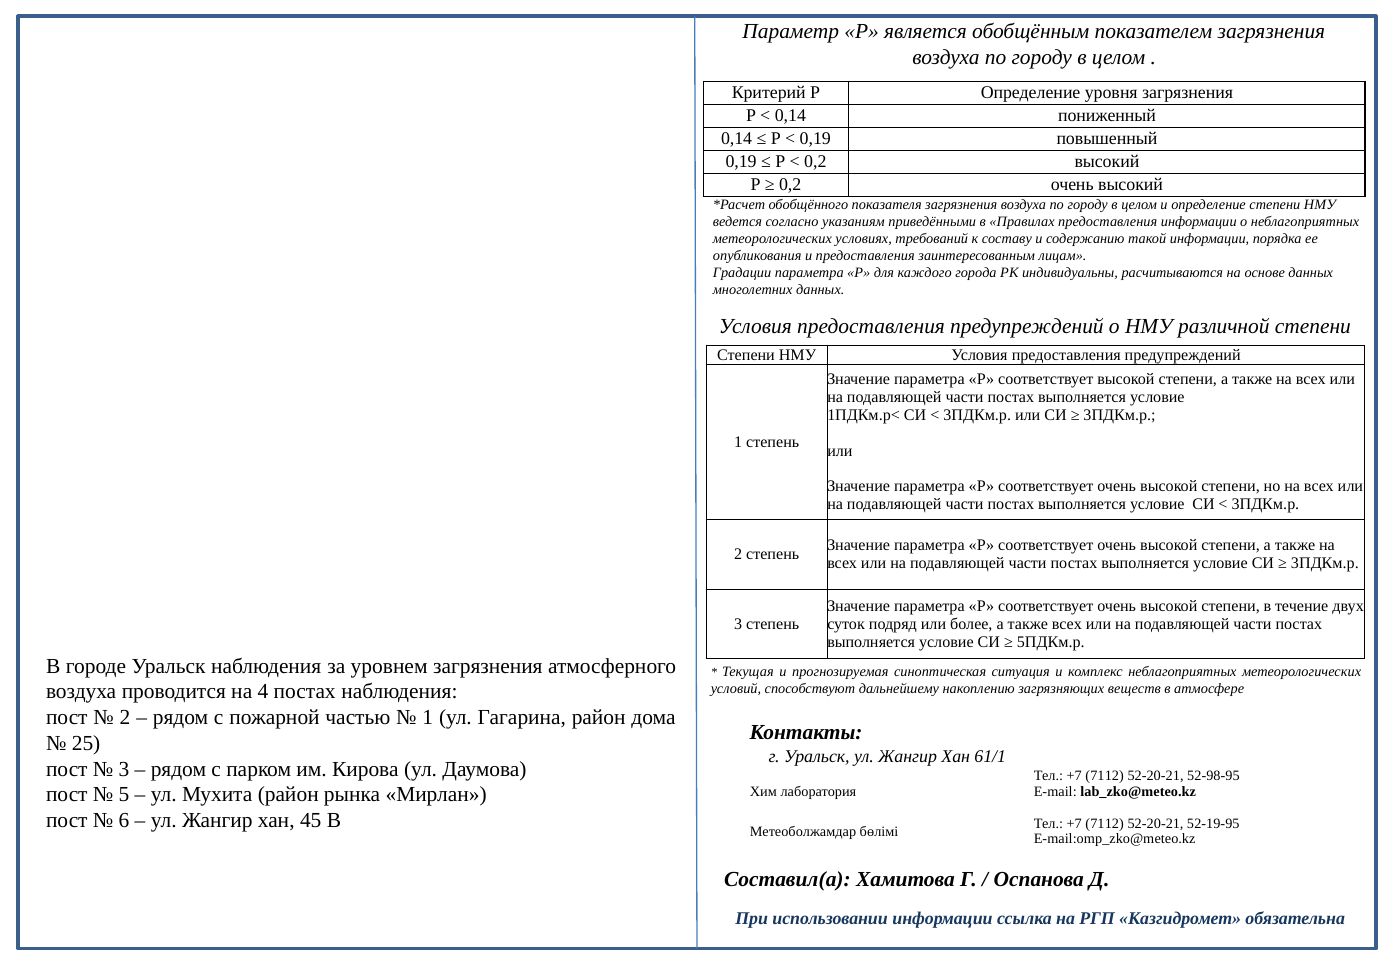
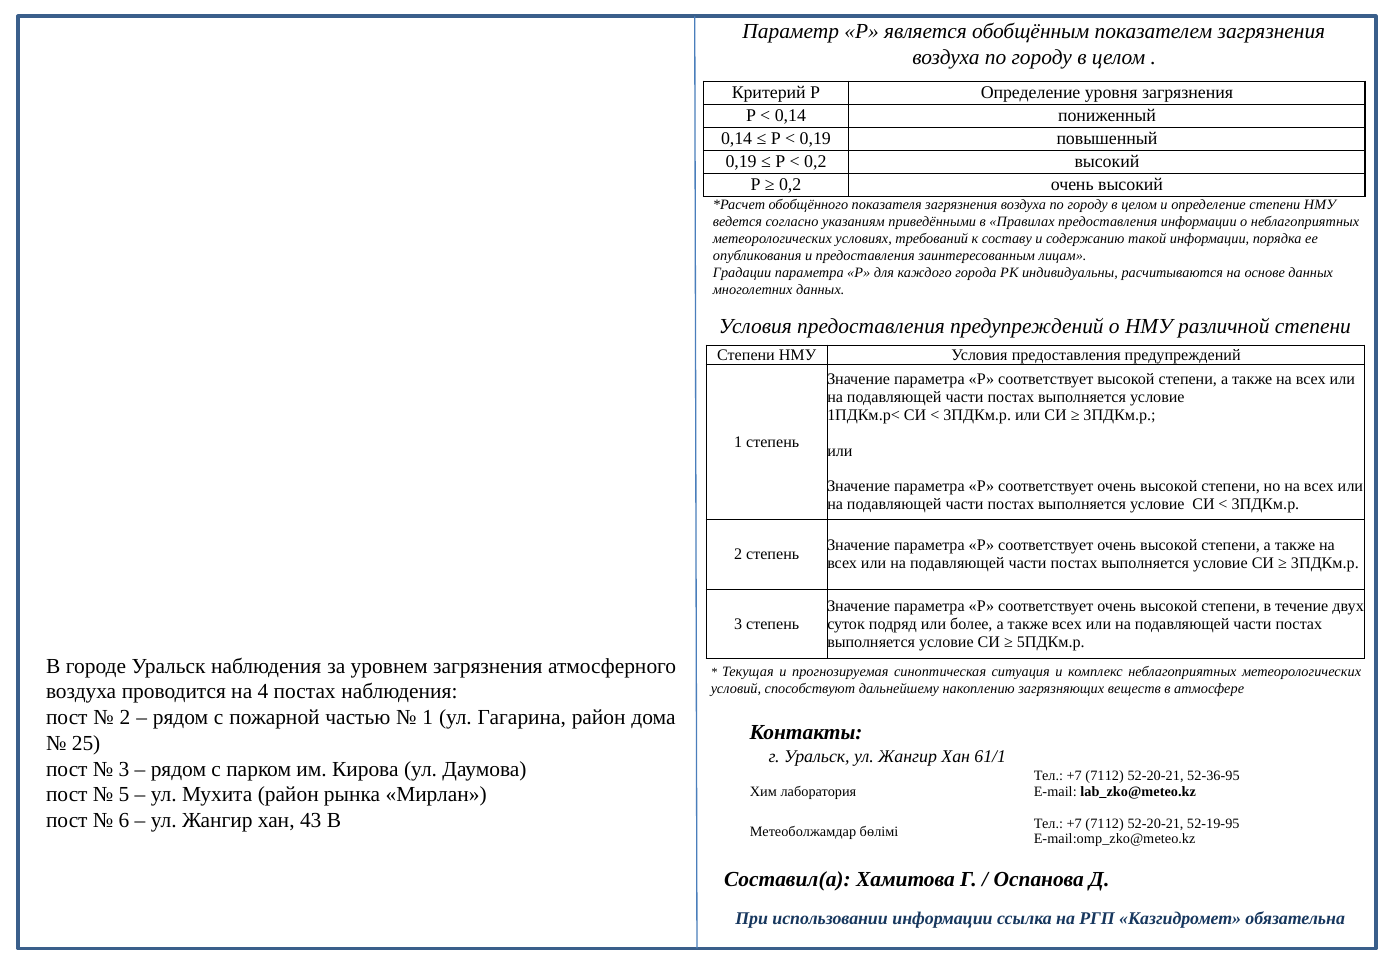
52-98-95: 52-98-95 -> 52-36-95 (1213, 776)
45: 45 -> 43 (311, 821)
